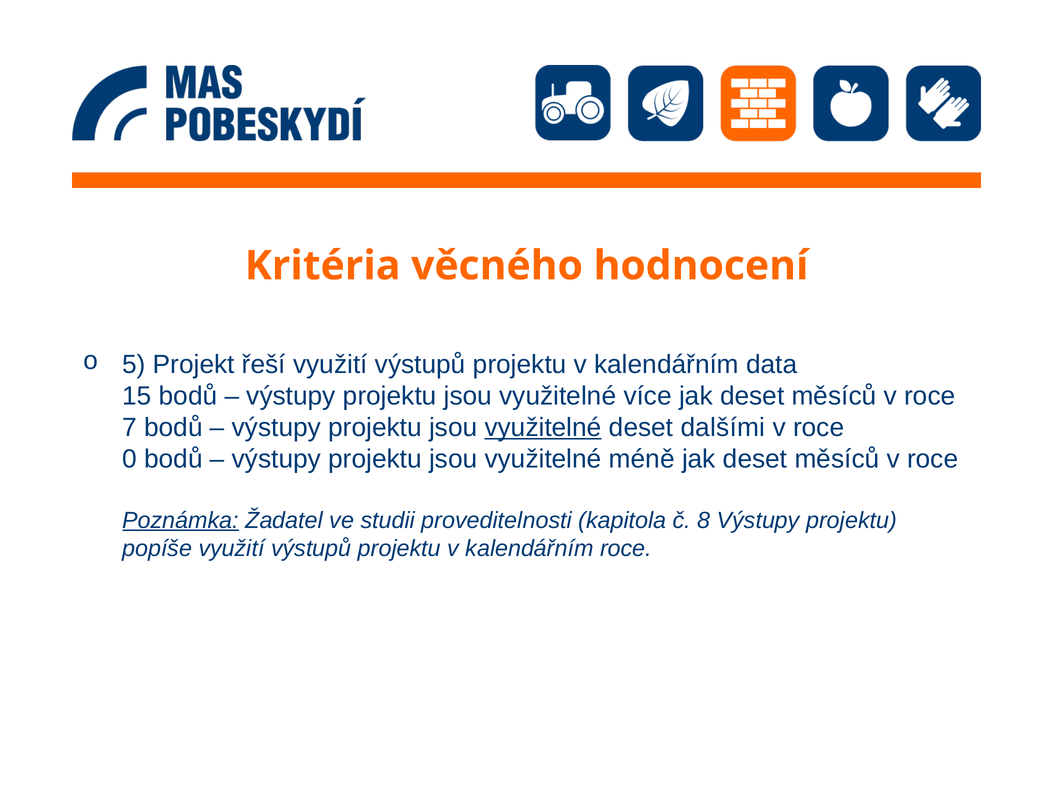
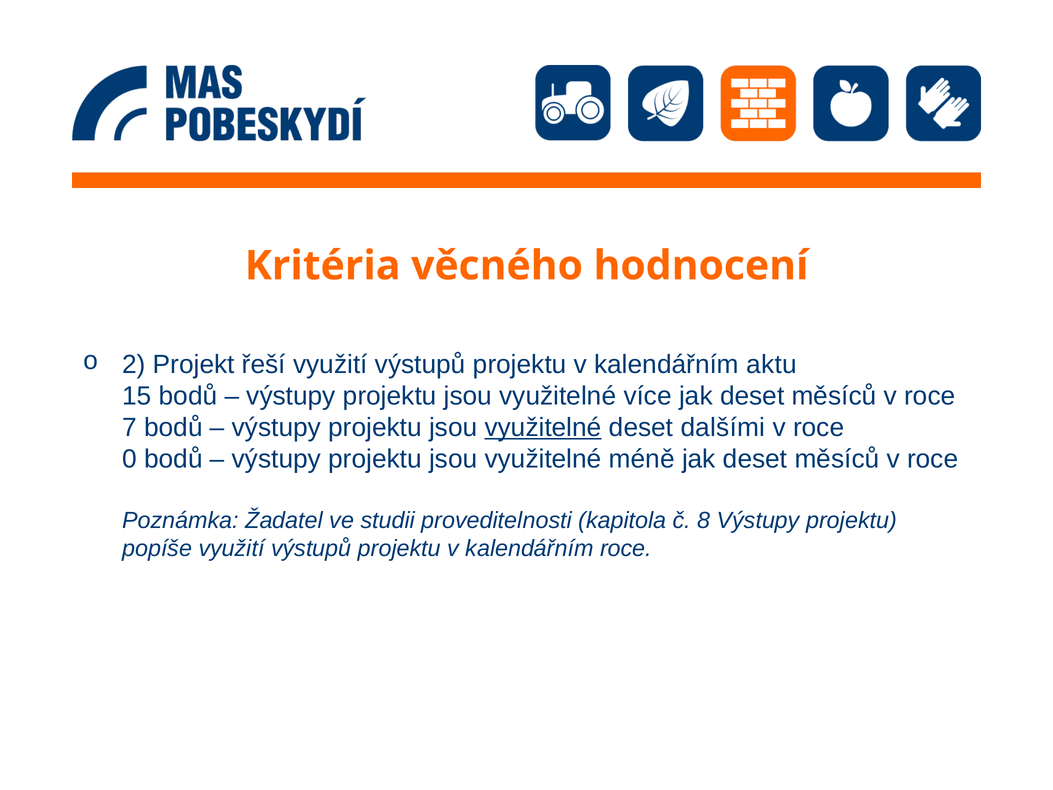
5: 5 -> 2 (134, 364)
data: data -> aktu (772, 364)
Poznámka underline: present -> none (181, 520)
